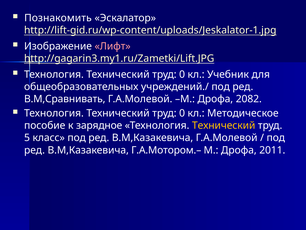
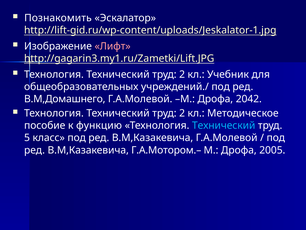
0: 0 -> 2 (182, 74)
В.М,Сравнивать: В.М,Сравнивать -> В.М,Домашнего (65, 99)
2082: 2082 -> 2042 (249, 99)
0: 0 -> 2 (182, 113)
зарядное: зарядное -> функцию (99, 125)
Технический colour: yellow -> light blue (224, 125)
2011: 2011 -> 2005 (272, 150)
